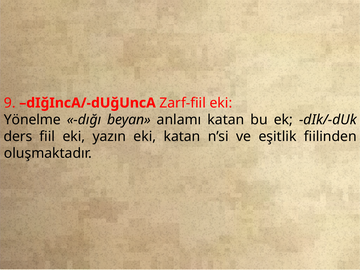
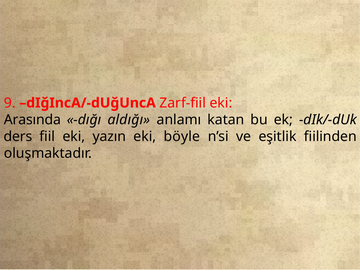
Yönelme: Yönelme -> Arasında (32, 120)
beyan: beyan -> aldığı (129, 120)
eki katan: katan -> böyle (182, 137)
